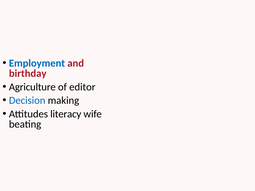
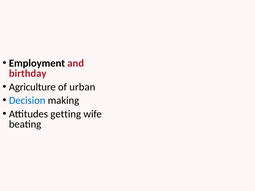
Employment colour: blue -> black (37, 63)
editor: editor -> urban (82, 87)
literacy: literacy -> getting (66, 114)
